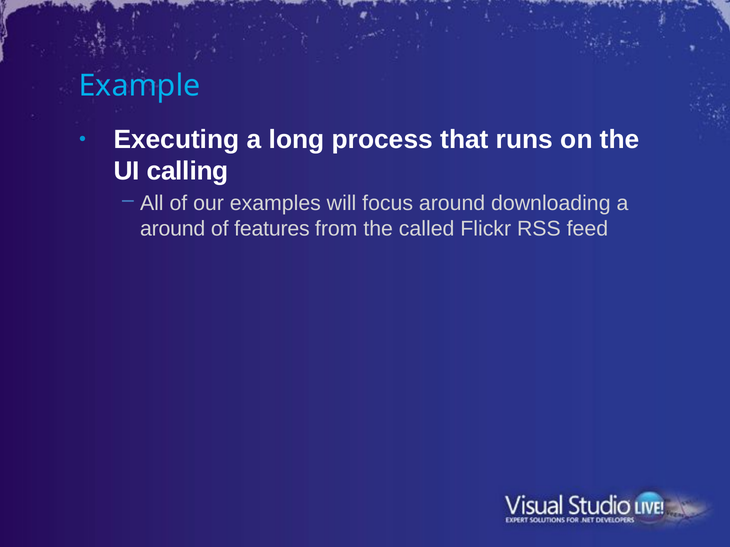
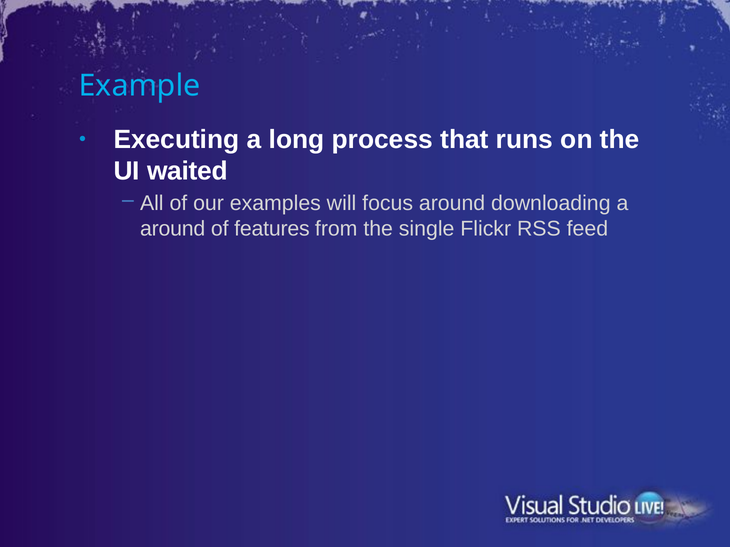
calling: calling -> waited (188, 171)
called: called -> single (427, 229)
